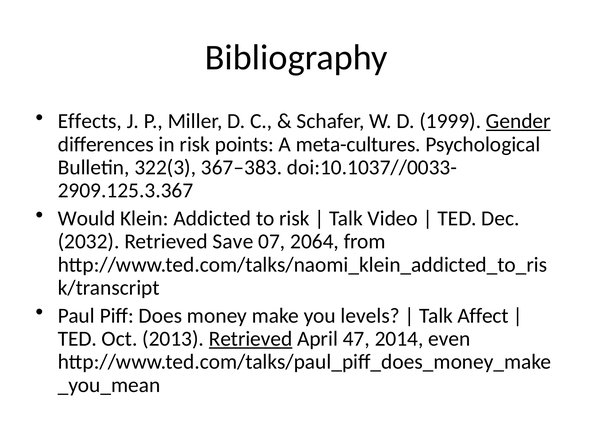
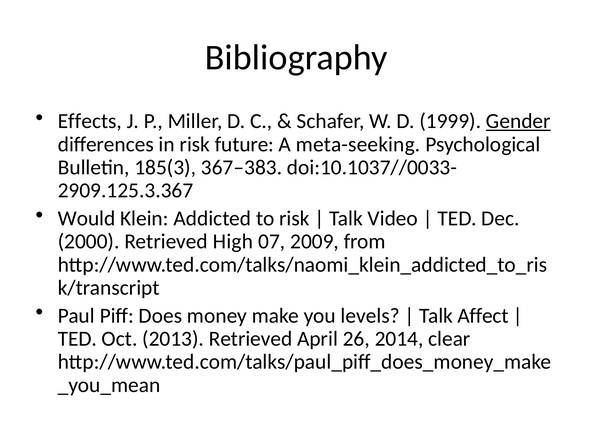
points: points -> future (244, 144)
meta-cultures: meta-cultures -> meta-seeking (358, 144)
322(3: 322(3 -> 185(3 (165, 167)
2032: 2032 -> 2000 (89, 241)
Save: Save -> High (233, 241)
2064: 2064 -> 2009 (315, 241)
Retrieved underline: present -> none (251, 339)
47: 47 -> 26 (356, 339)
even: even -> clear (449, 339)
